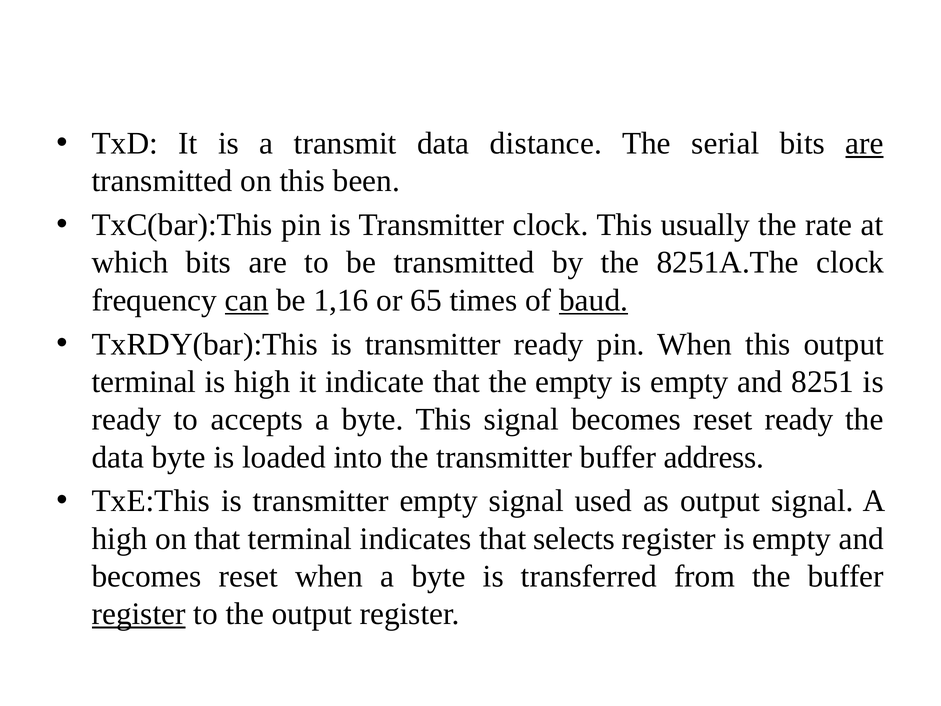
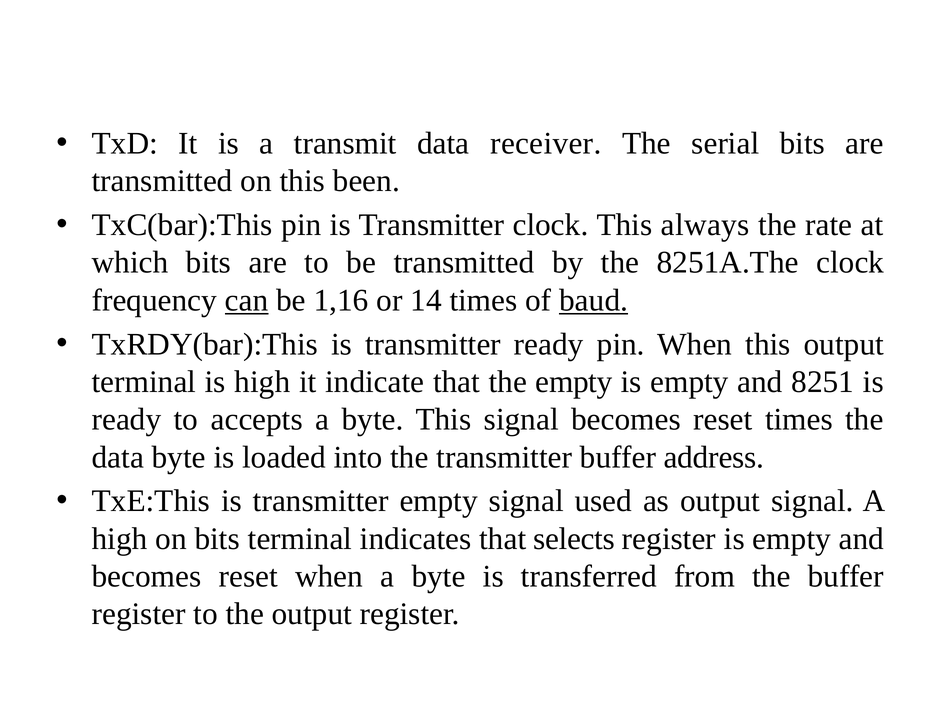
distance: distance -> receiver (546, 143)
are underline: present -> none (864, 143)
usually: usually -> always (705, 225)
65: 65 -> 14 (426, 300)
reset ready: ready -> times (799, 419)
on that: that -> bits (217, 539)
register underline: present -> none (139, 614)
